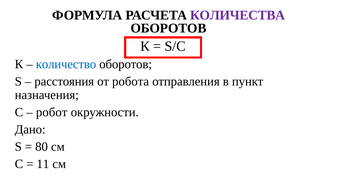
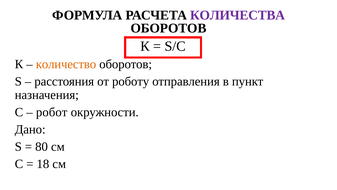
количество colour: blue -> orange (66, 64)
робота: робота -> роботу (131, 81)
11: 11 -> 18 (43, 163)
